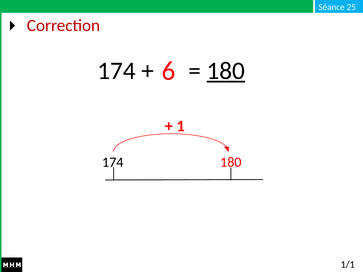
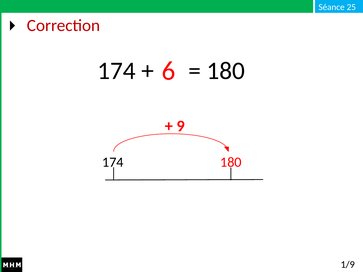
180 underline: present -> none (226, 71)
1: 1 -> 9 (181, 126)
1/1: 1/1 -> 1/9 (348, 265)
